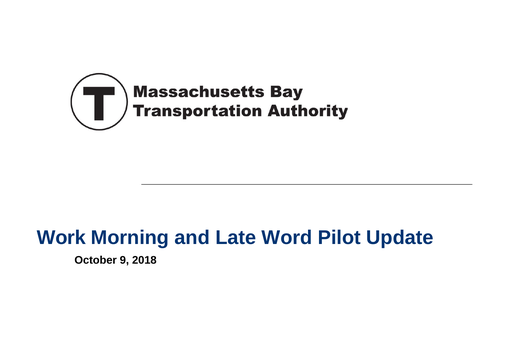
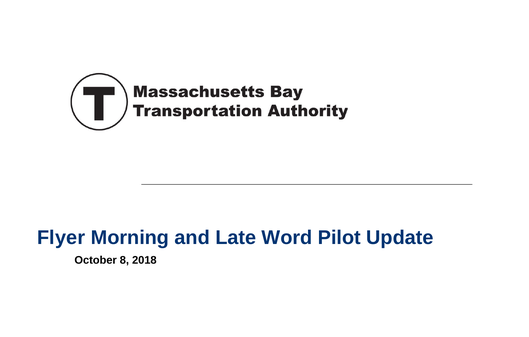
Work: Work -> Flyer (61, 238)
9: 9 -> 8 (124, 261)
